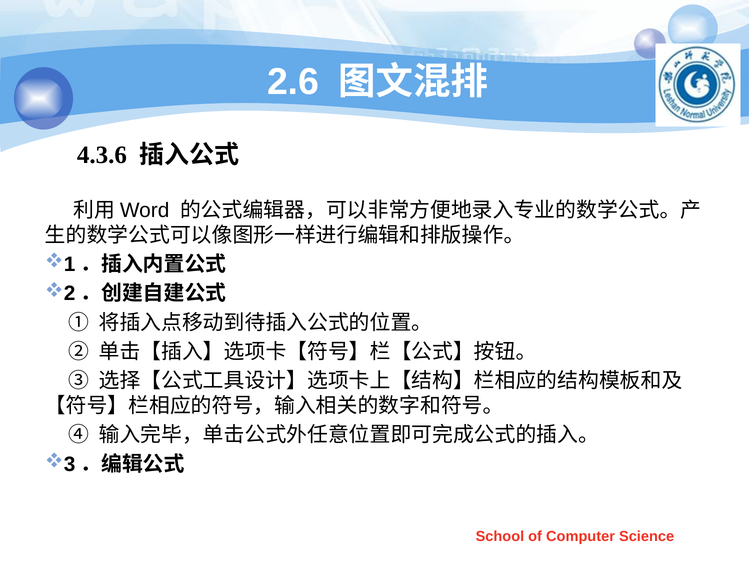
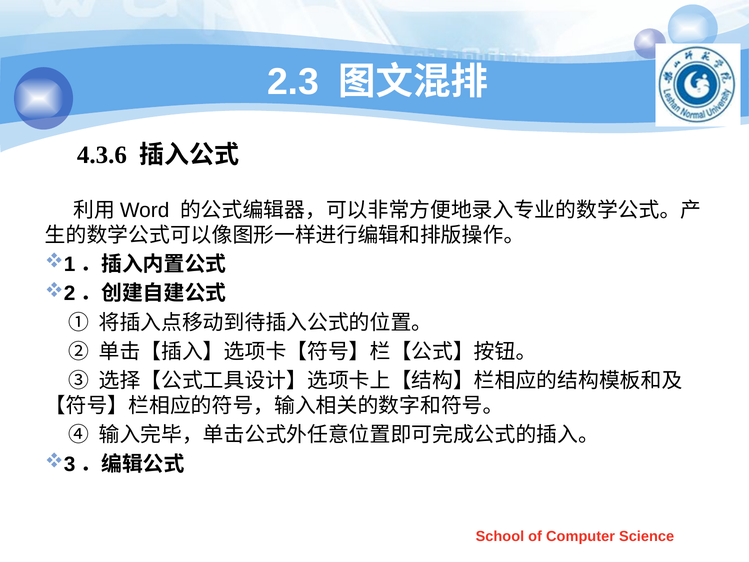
2.6: 2.6 -> 2.3 (293, 82)
